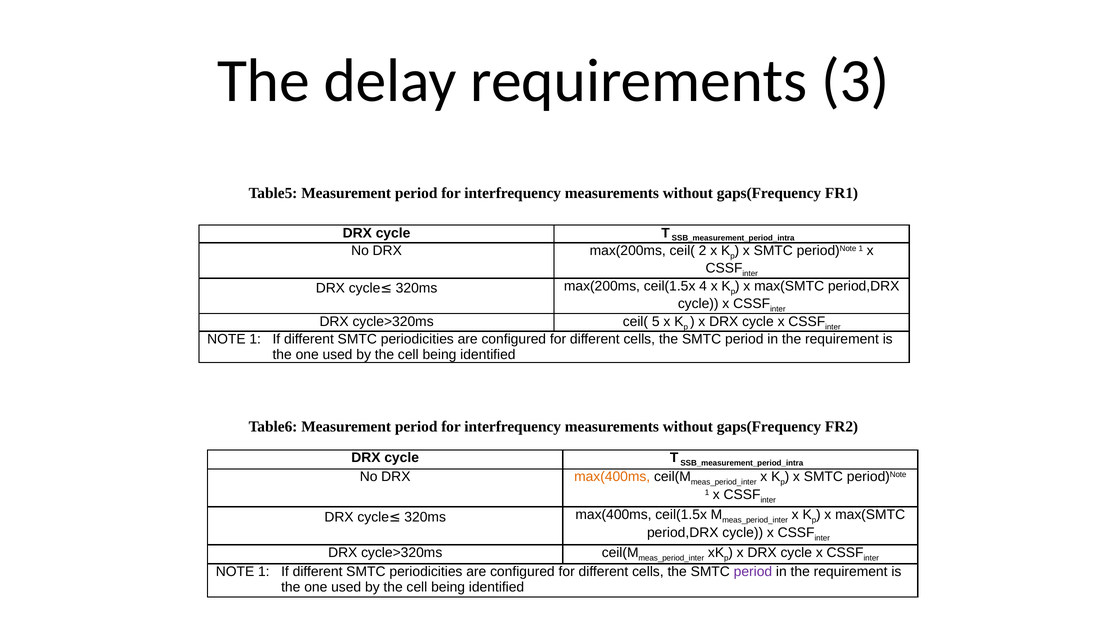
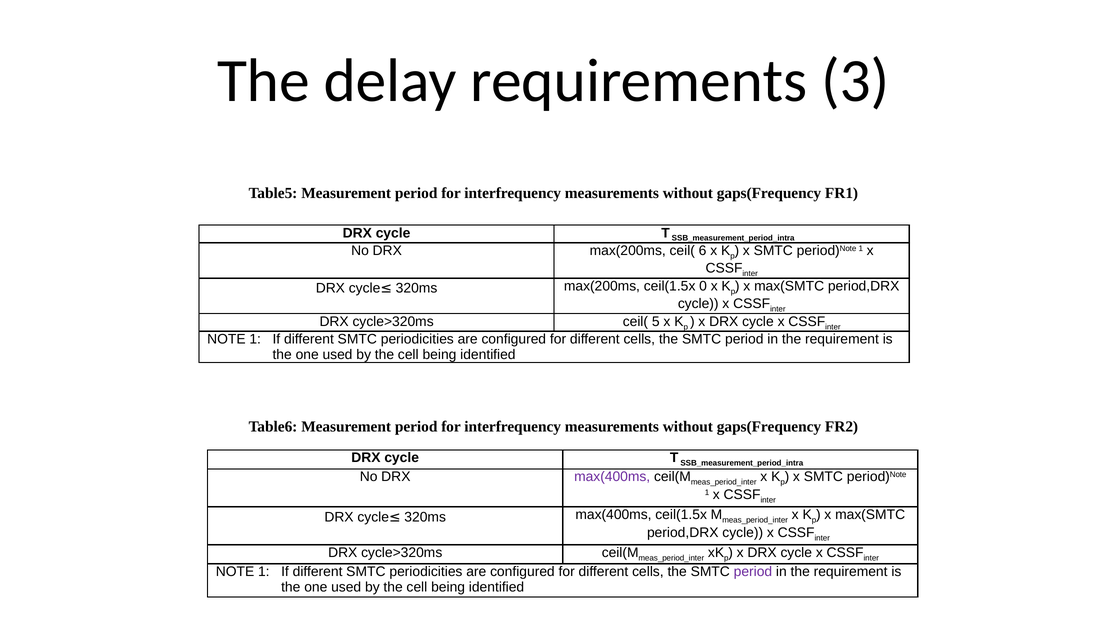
2: 2 -> 6 (703, 251)
4: 4 -> 0 (703, 286)
max(400ms colour: orange -> purple (612, 477)
